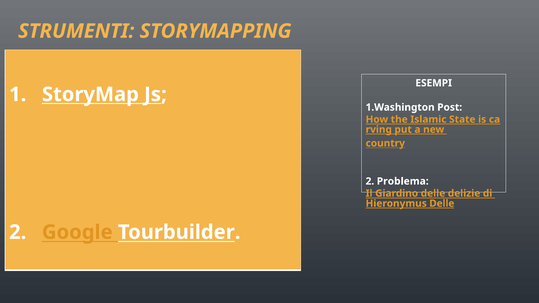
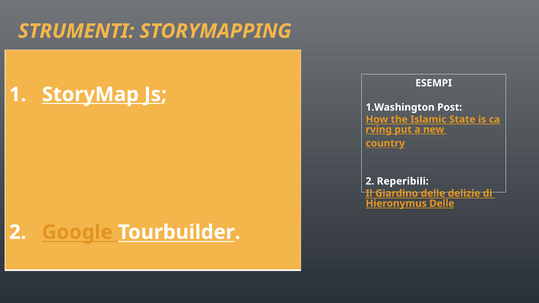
Problema: Problema -> Reperibili (403, 181)
